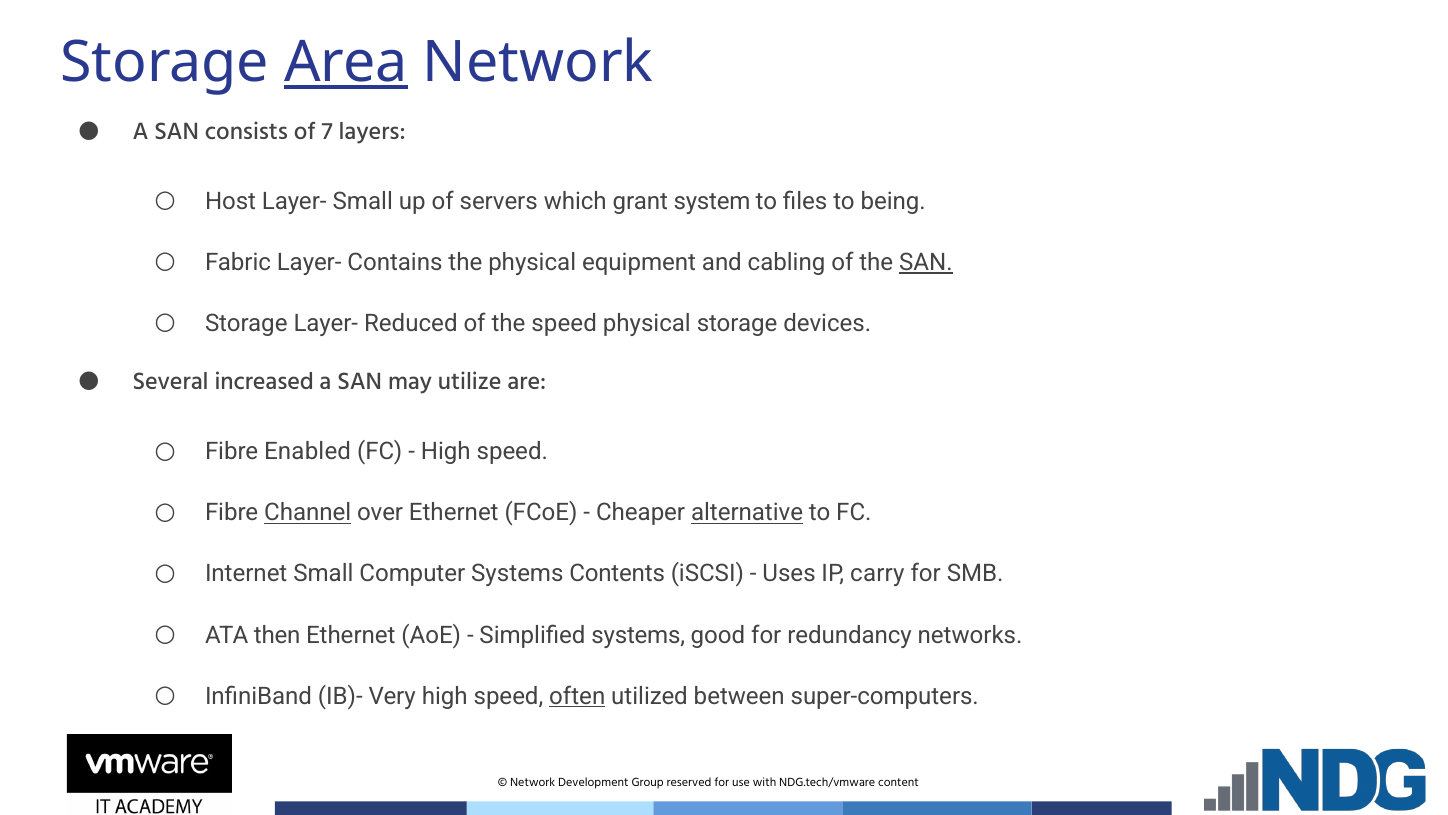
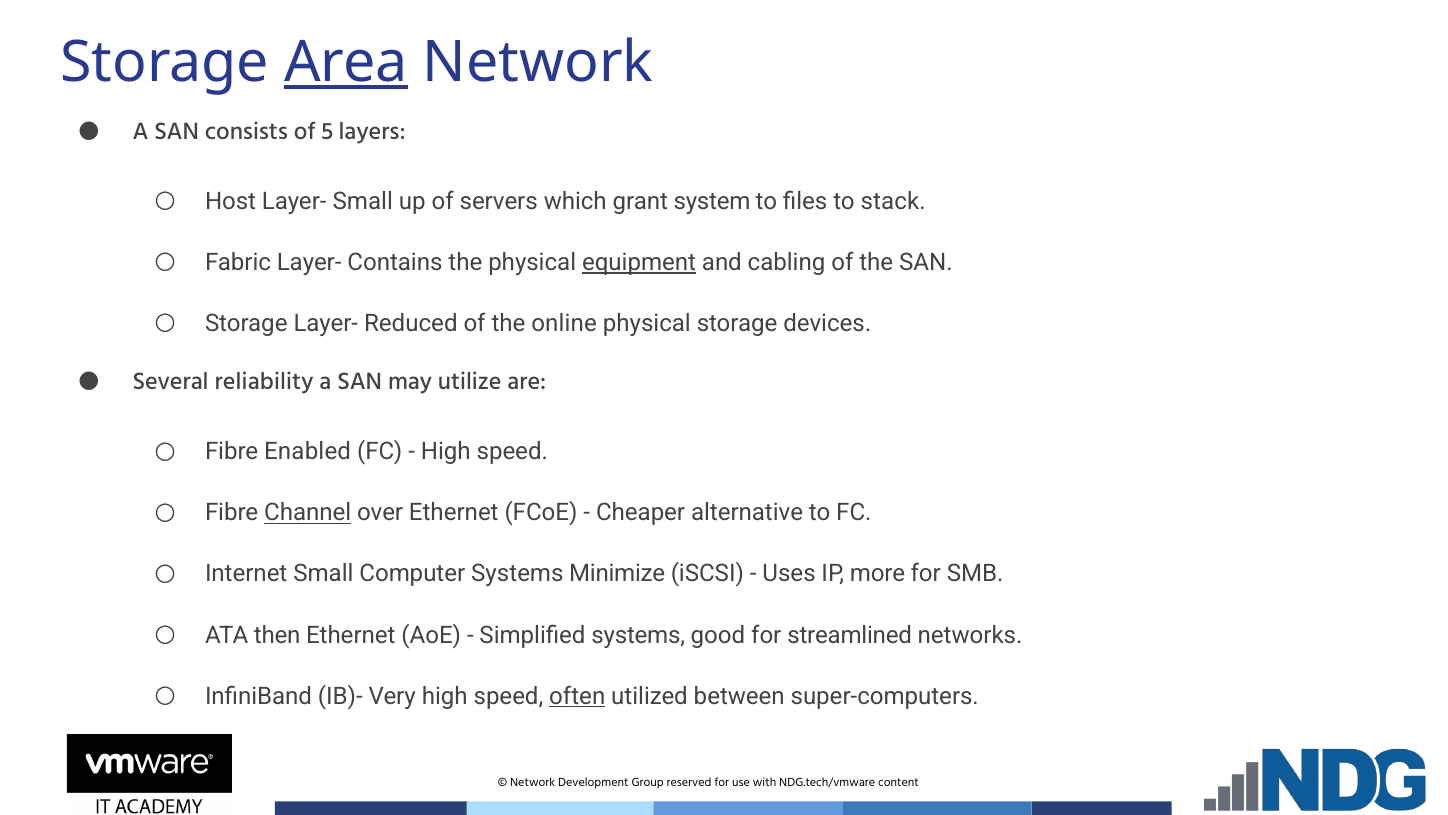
7: 7 -> 5 (327, 131)
being: being -> stack (893, 201)
equipment underline: none -> present (639, 262)
SAN underline: present -> none (926, 262)
the speed: speed -> online (564, 323)
increased: increased -> reliability (264, 381)
alternative underline: present -> none (747, 513)
Contents: Contents -> Minimize (617, 574)
carry: carry -> more (878, 574)
redundancy: redundancy -> streamlined (850, 635)
